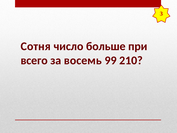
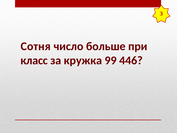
всего: всего -> класс (34, 60)
восемь: восемь -> кружка (83, 60)
210: 210 -> 446 (131, 60)
